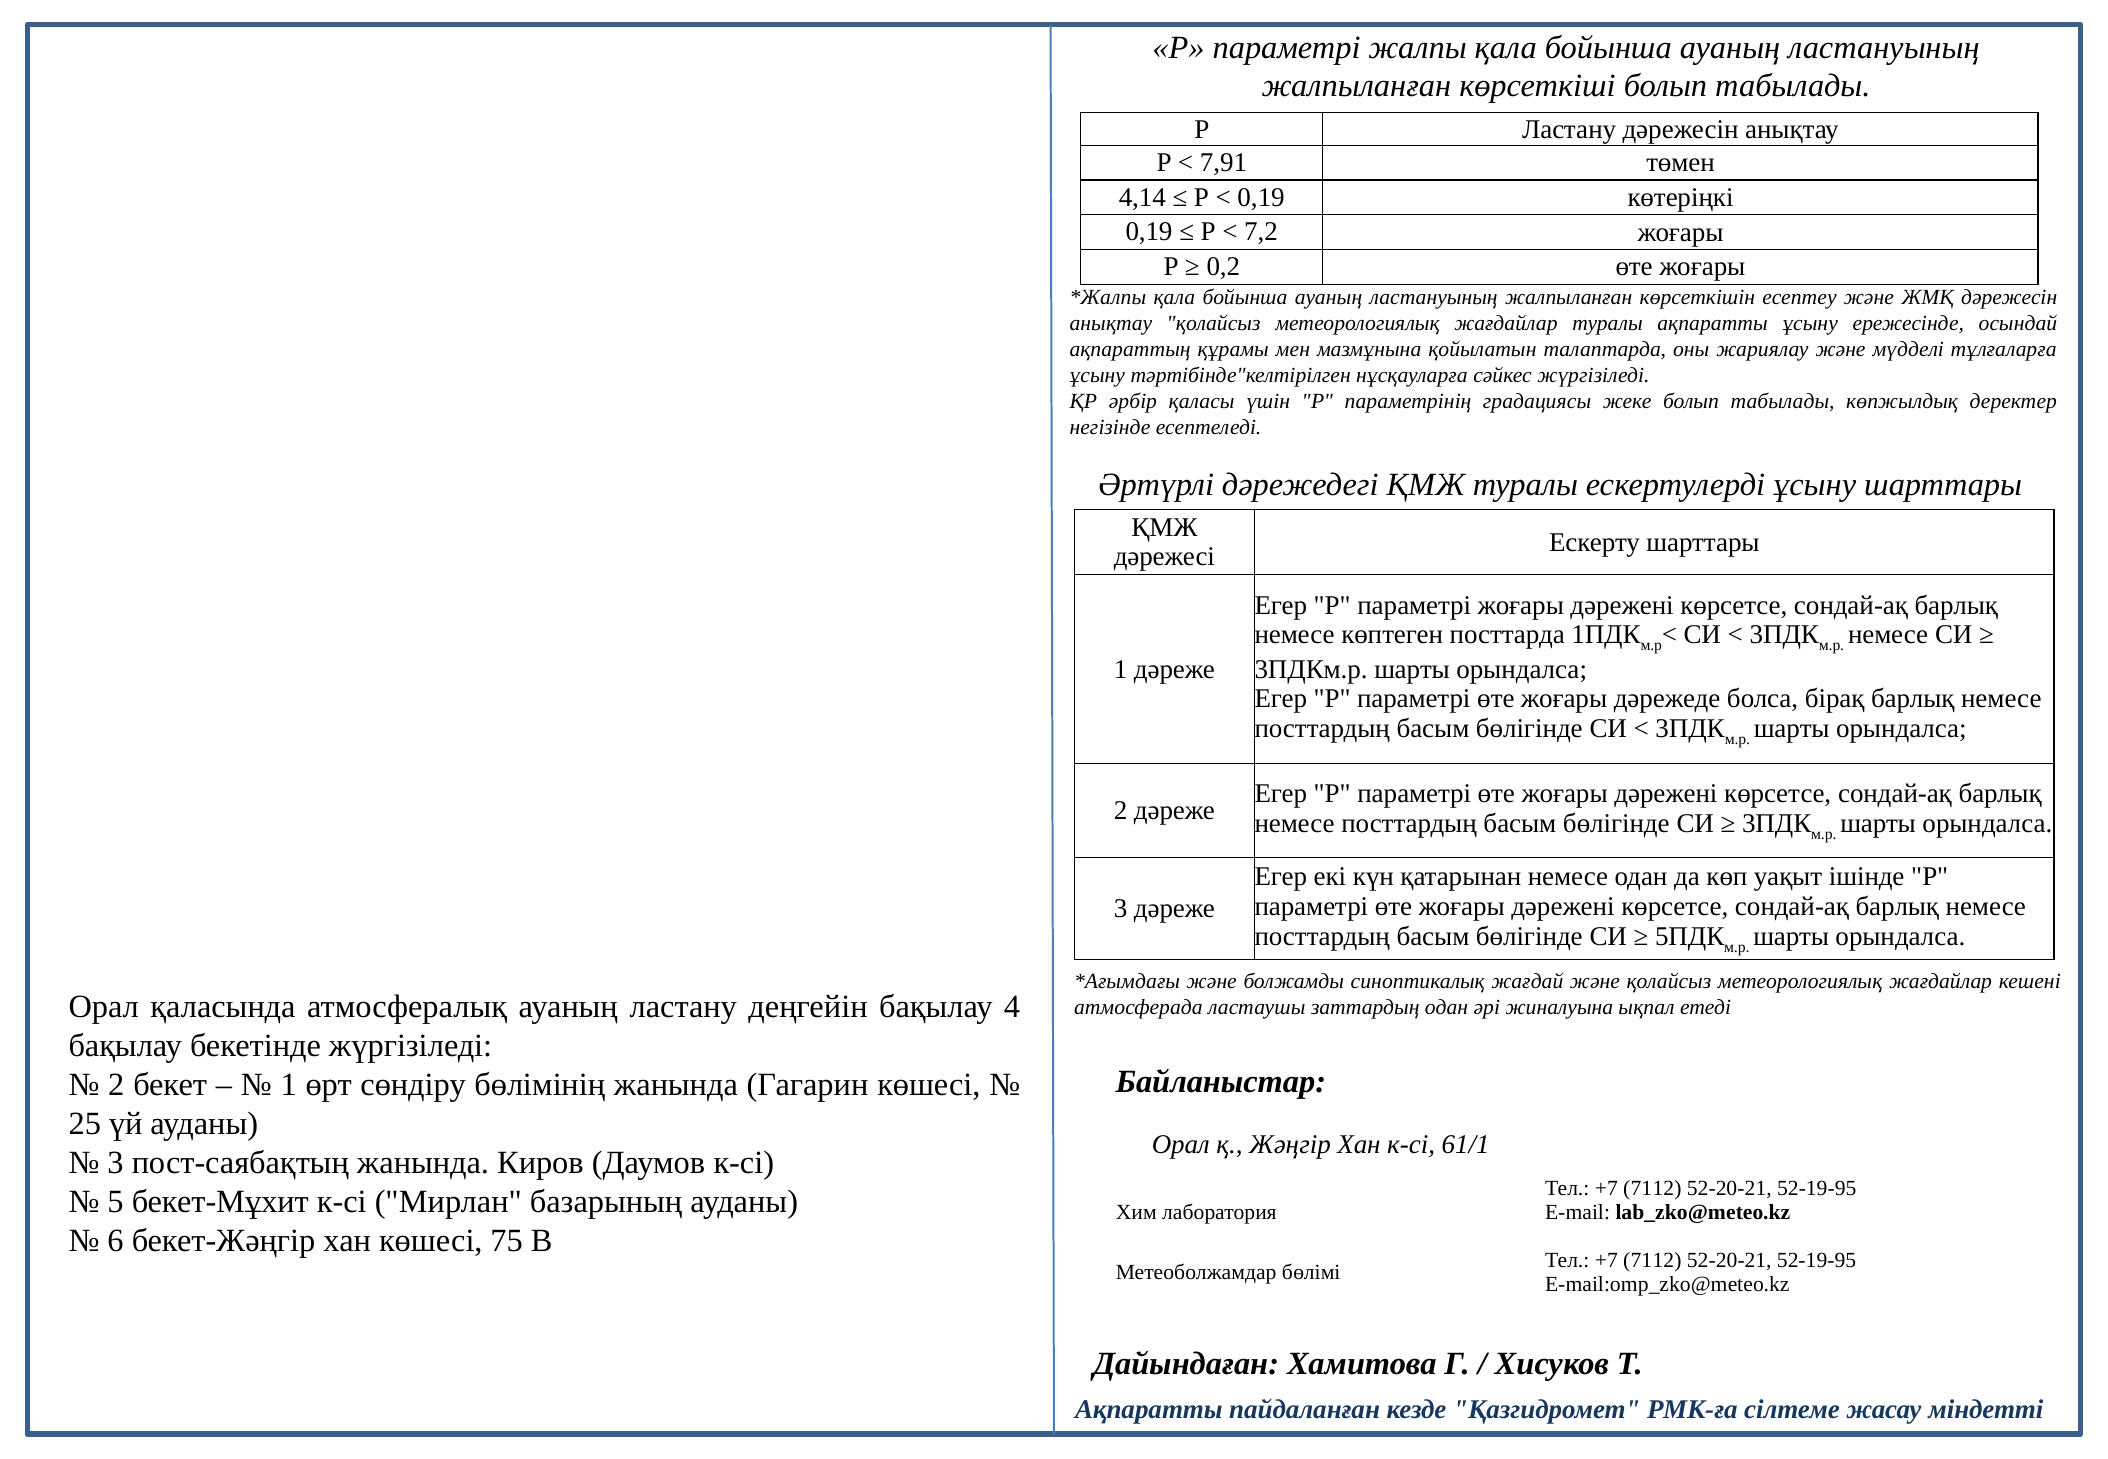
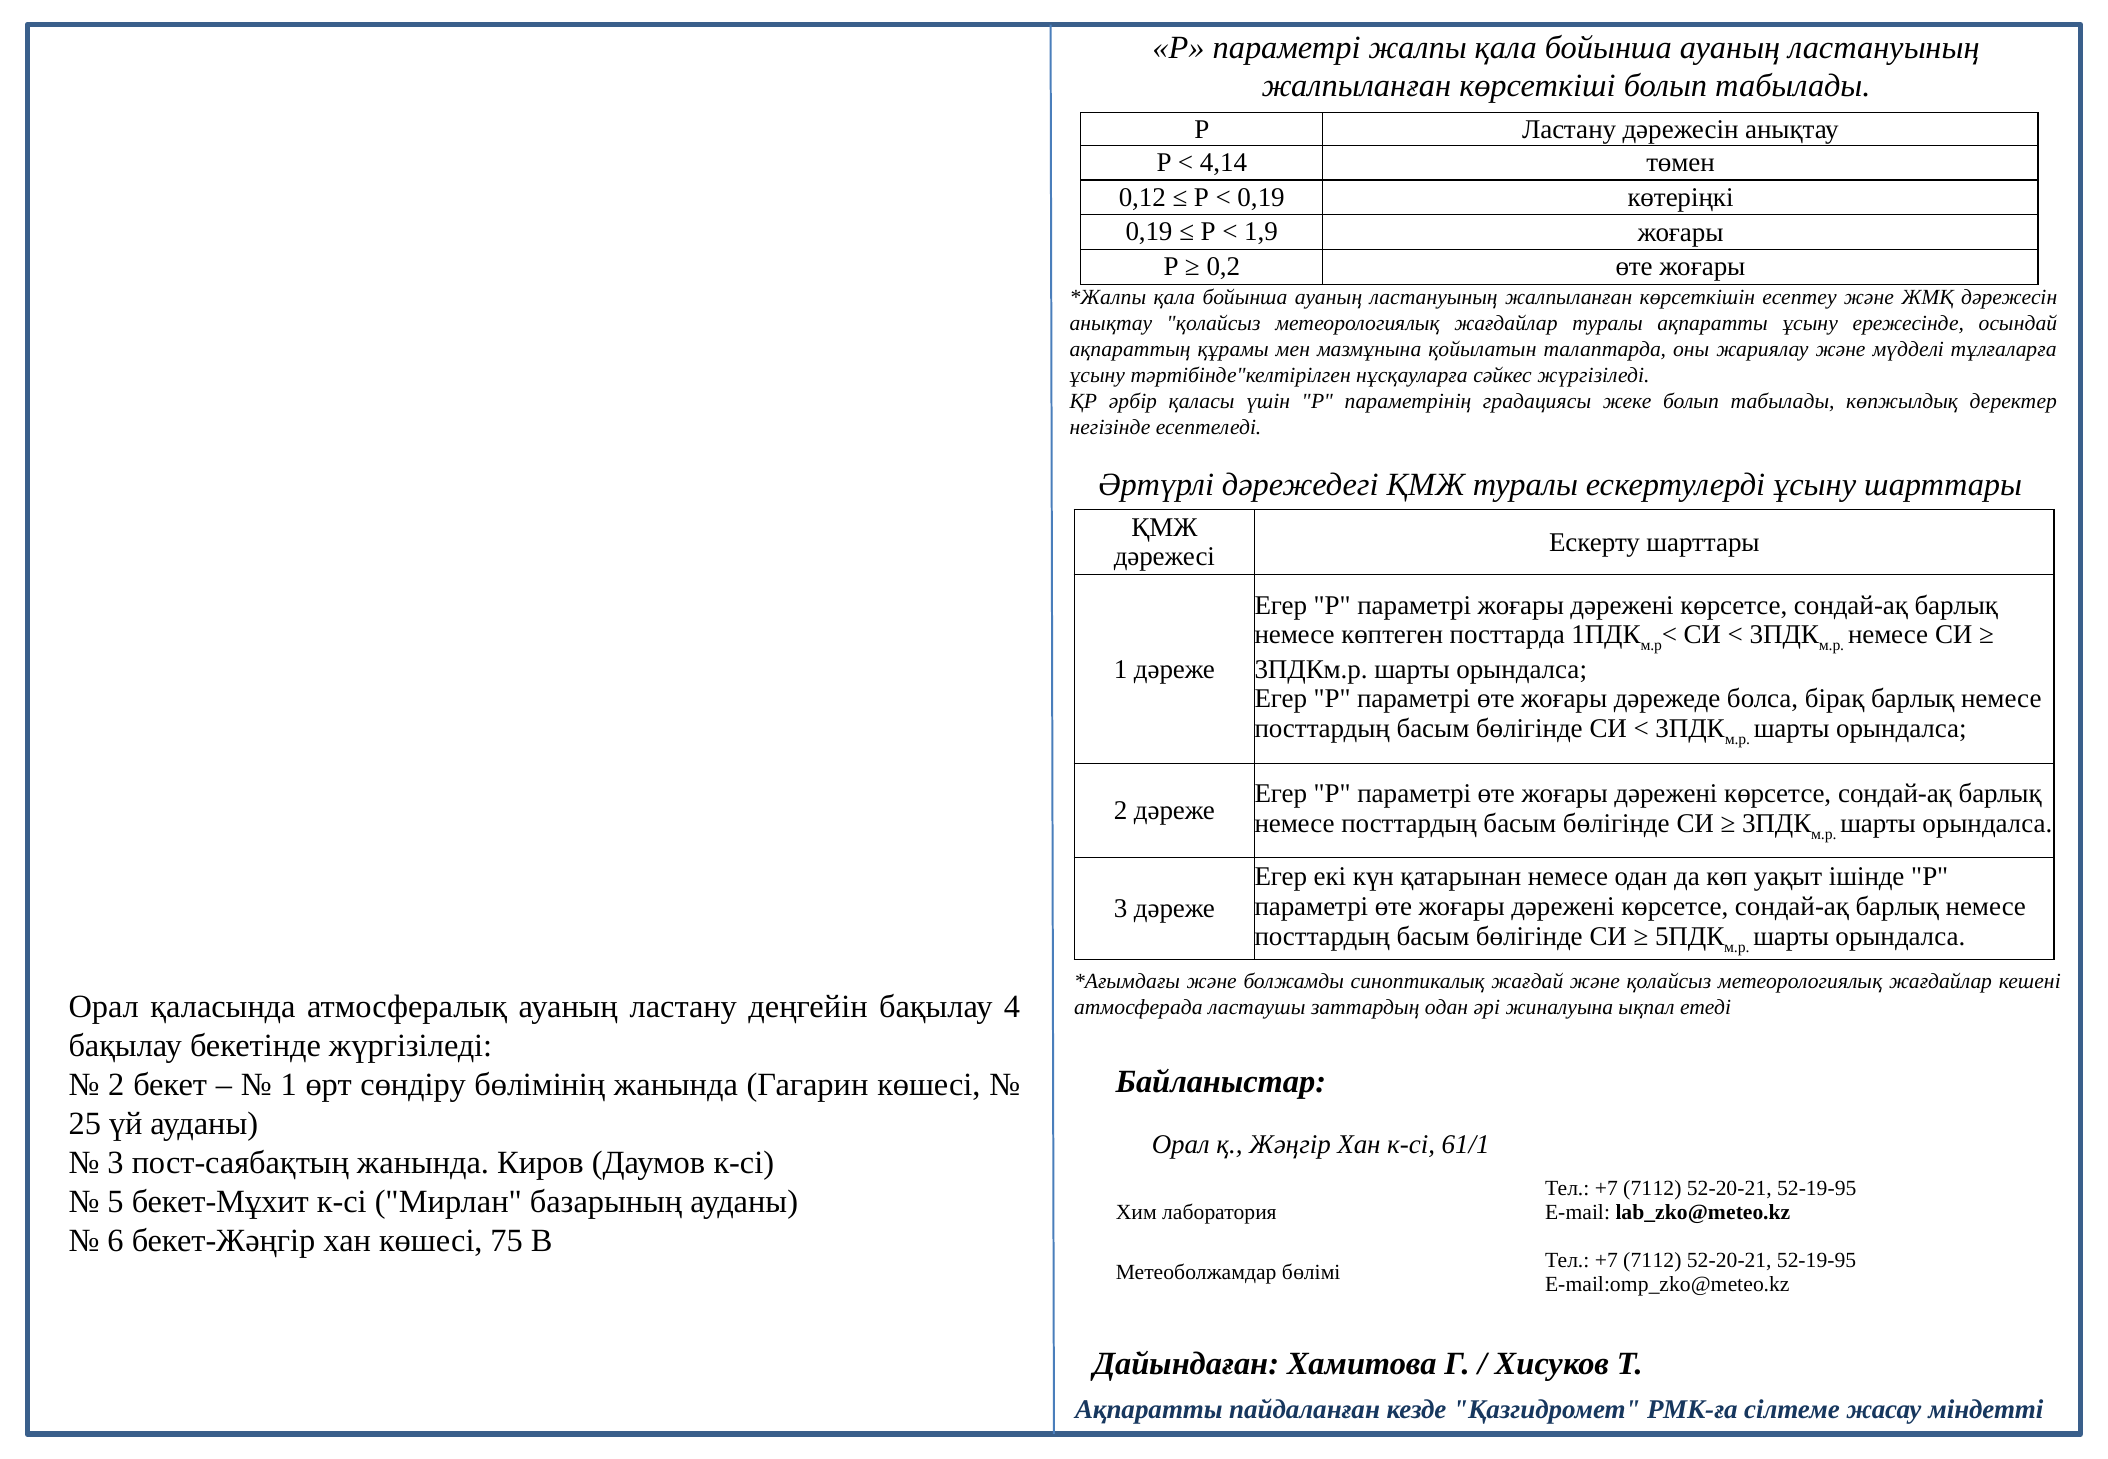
7,91: 7,91 -> 4,14 (1224, 162)
4,14: 4,14 -> 0,12 (1142, 197)
7,2: 7,2 -> 1,9 (1261, 232)
